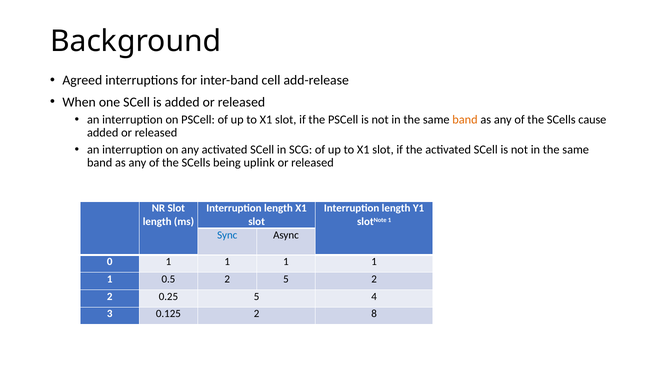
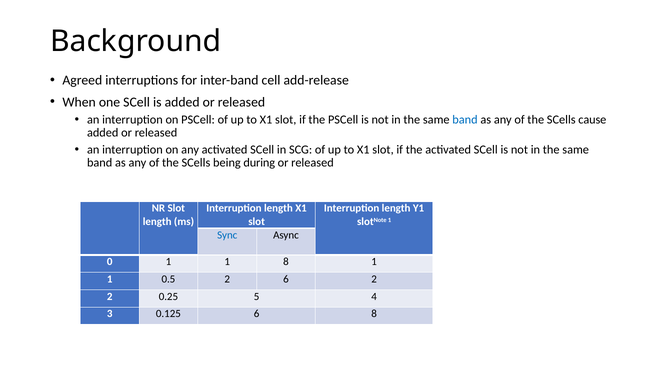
band colour: orange -> blue (465, 120)
uplink: uplink -> during (259, 163)
0 1 1 1: 1 -> 8 (286, 262)
2 5: 5 -> 6 (286, 280)
0.125 2: 2 -> 6 (257, 314)
